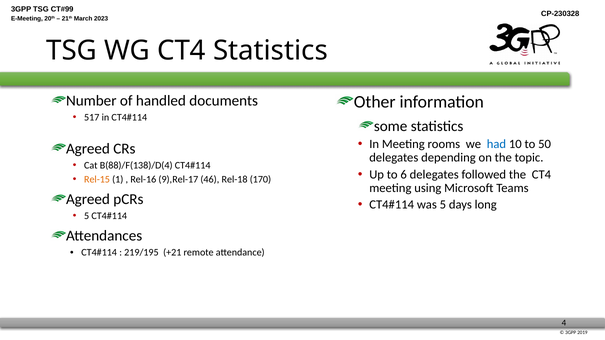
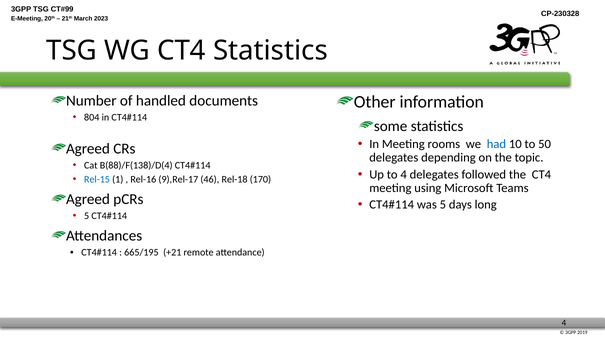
517: 517 -> 804 (92, 118)
to 6: 6 -> 4 (404, 175)
Rel-15 colour: orange -> blue (97, 180)
219/195: 219/195 -> 665/195 (141, 253)
